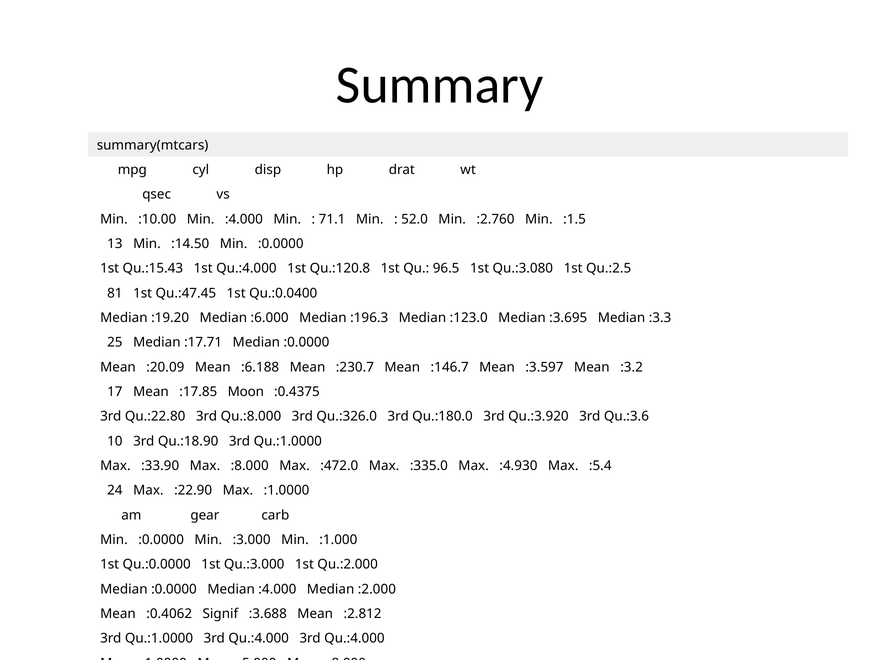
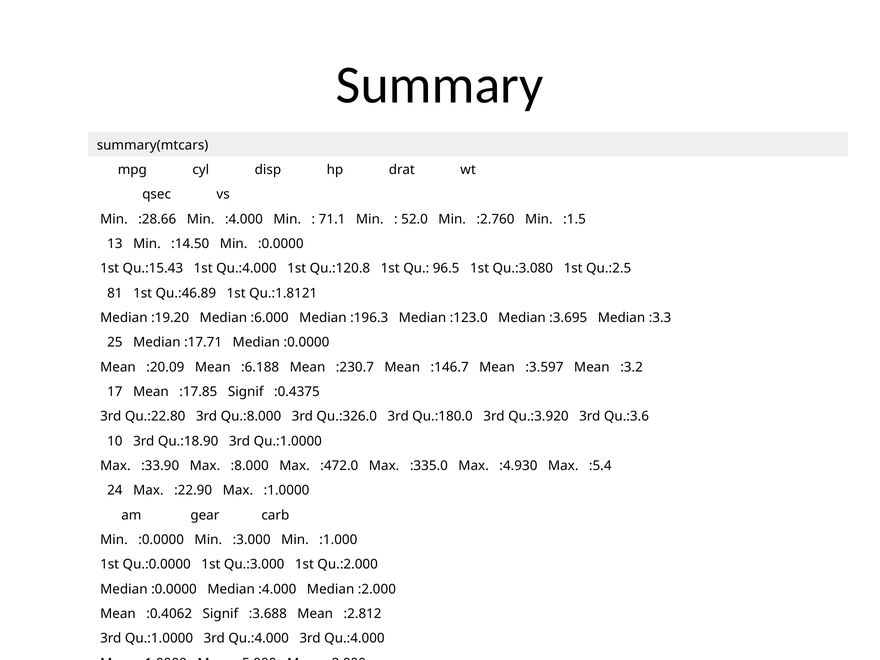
:10.00: :10.00 -> :28.66 (157, 219)
Qu.:47.45: Qu.:47.45 -> Qu.:46.89 (186, 293)
Qu.:0.0400: Qu.:0.0400 -> Qu.:1.8121 (283, 293)
:17.85 Moon: Moon -> Signif (246, 392)
